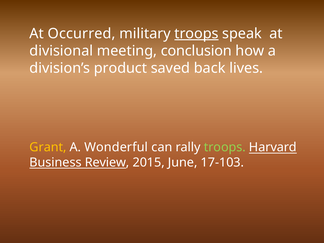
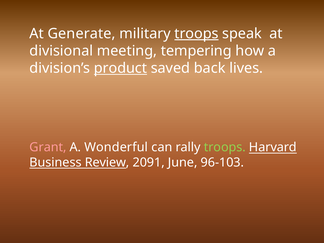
Occurred: Occurred -> Generate (82, 34)
conclusion: conclusion -> tempering (196, 51)
product underline: none -> present (120, 68)
Grant colour: yellow -> pink (48, 147)
2015: 2015 -> 2091 (149, 162)
17-103: 17-103 -> 96-103 (222, 162)
